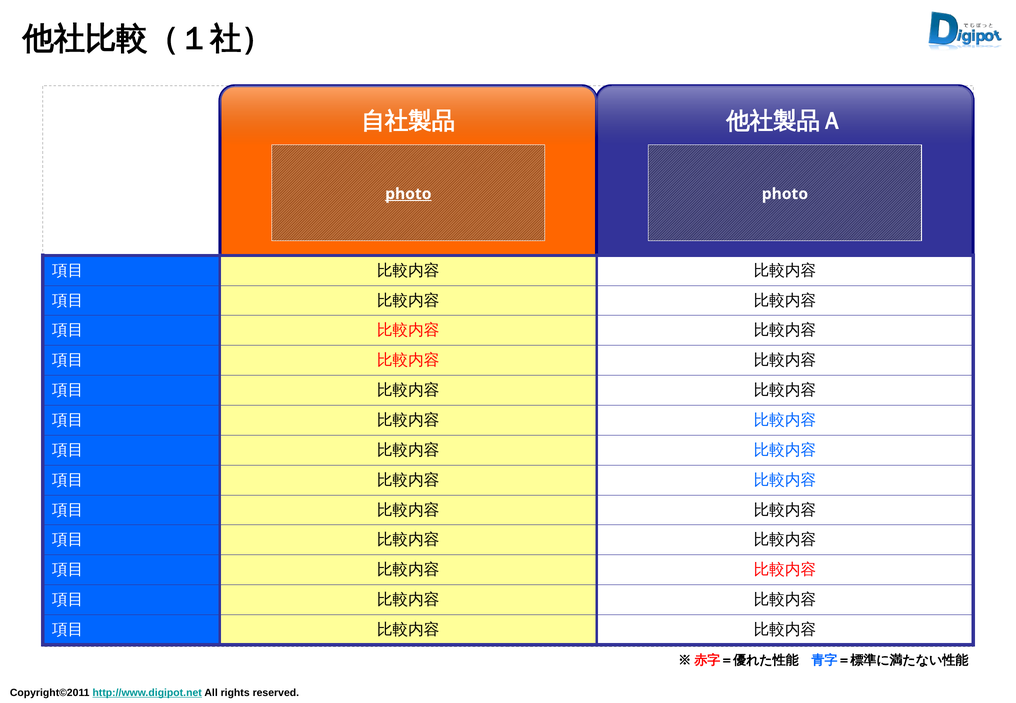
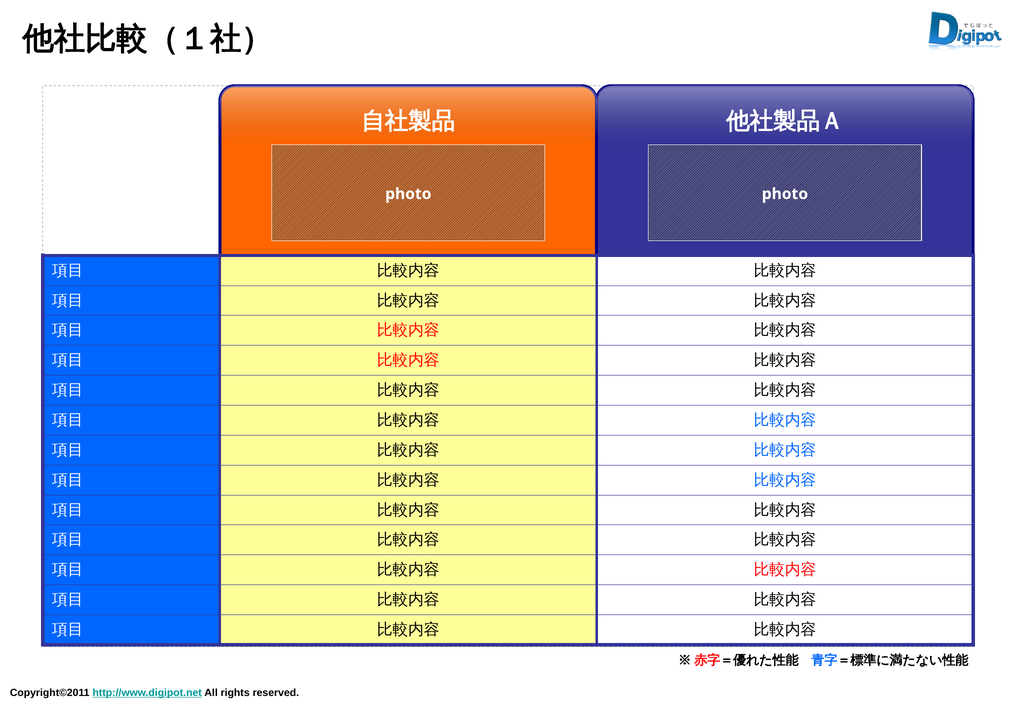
photo underline: present -> none (408, 194)
